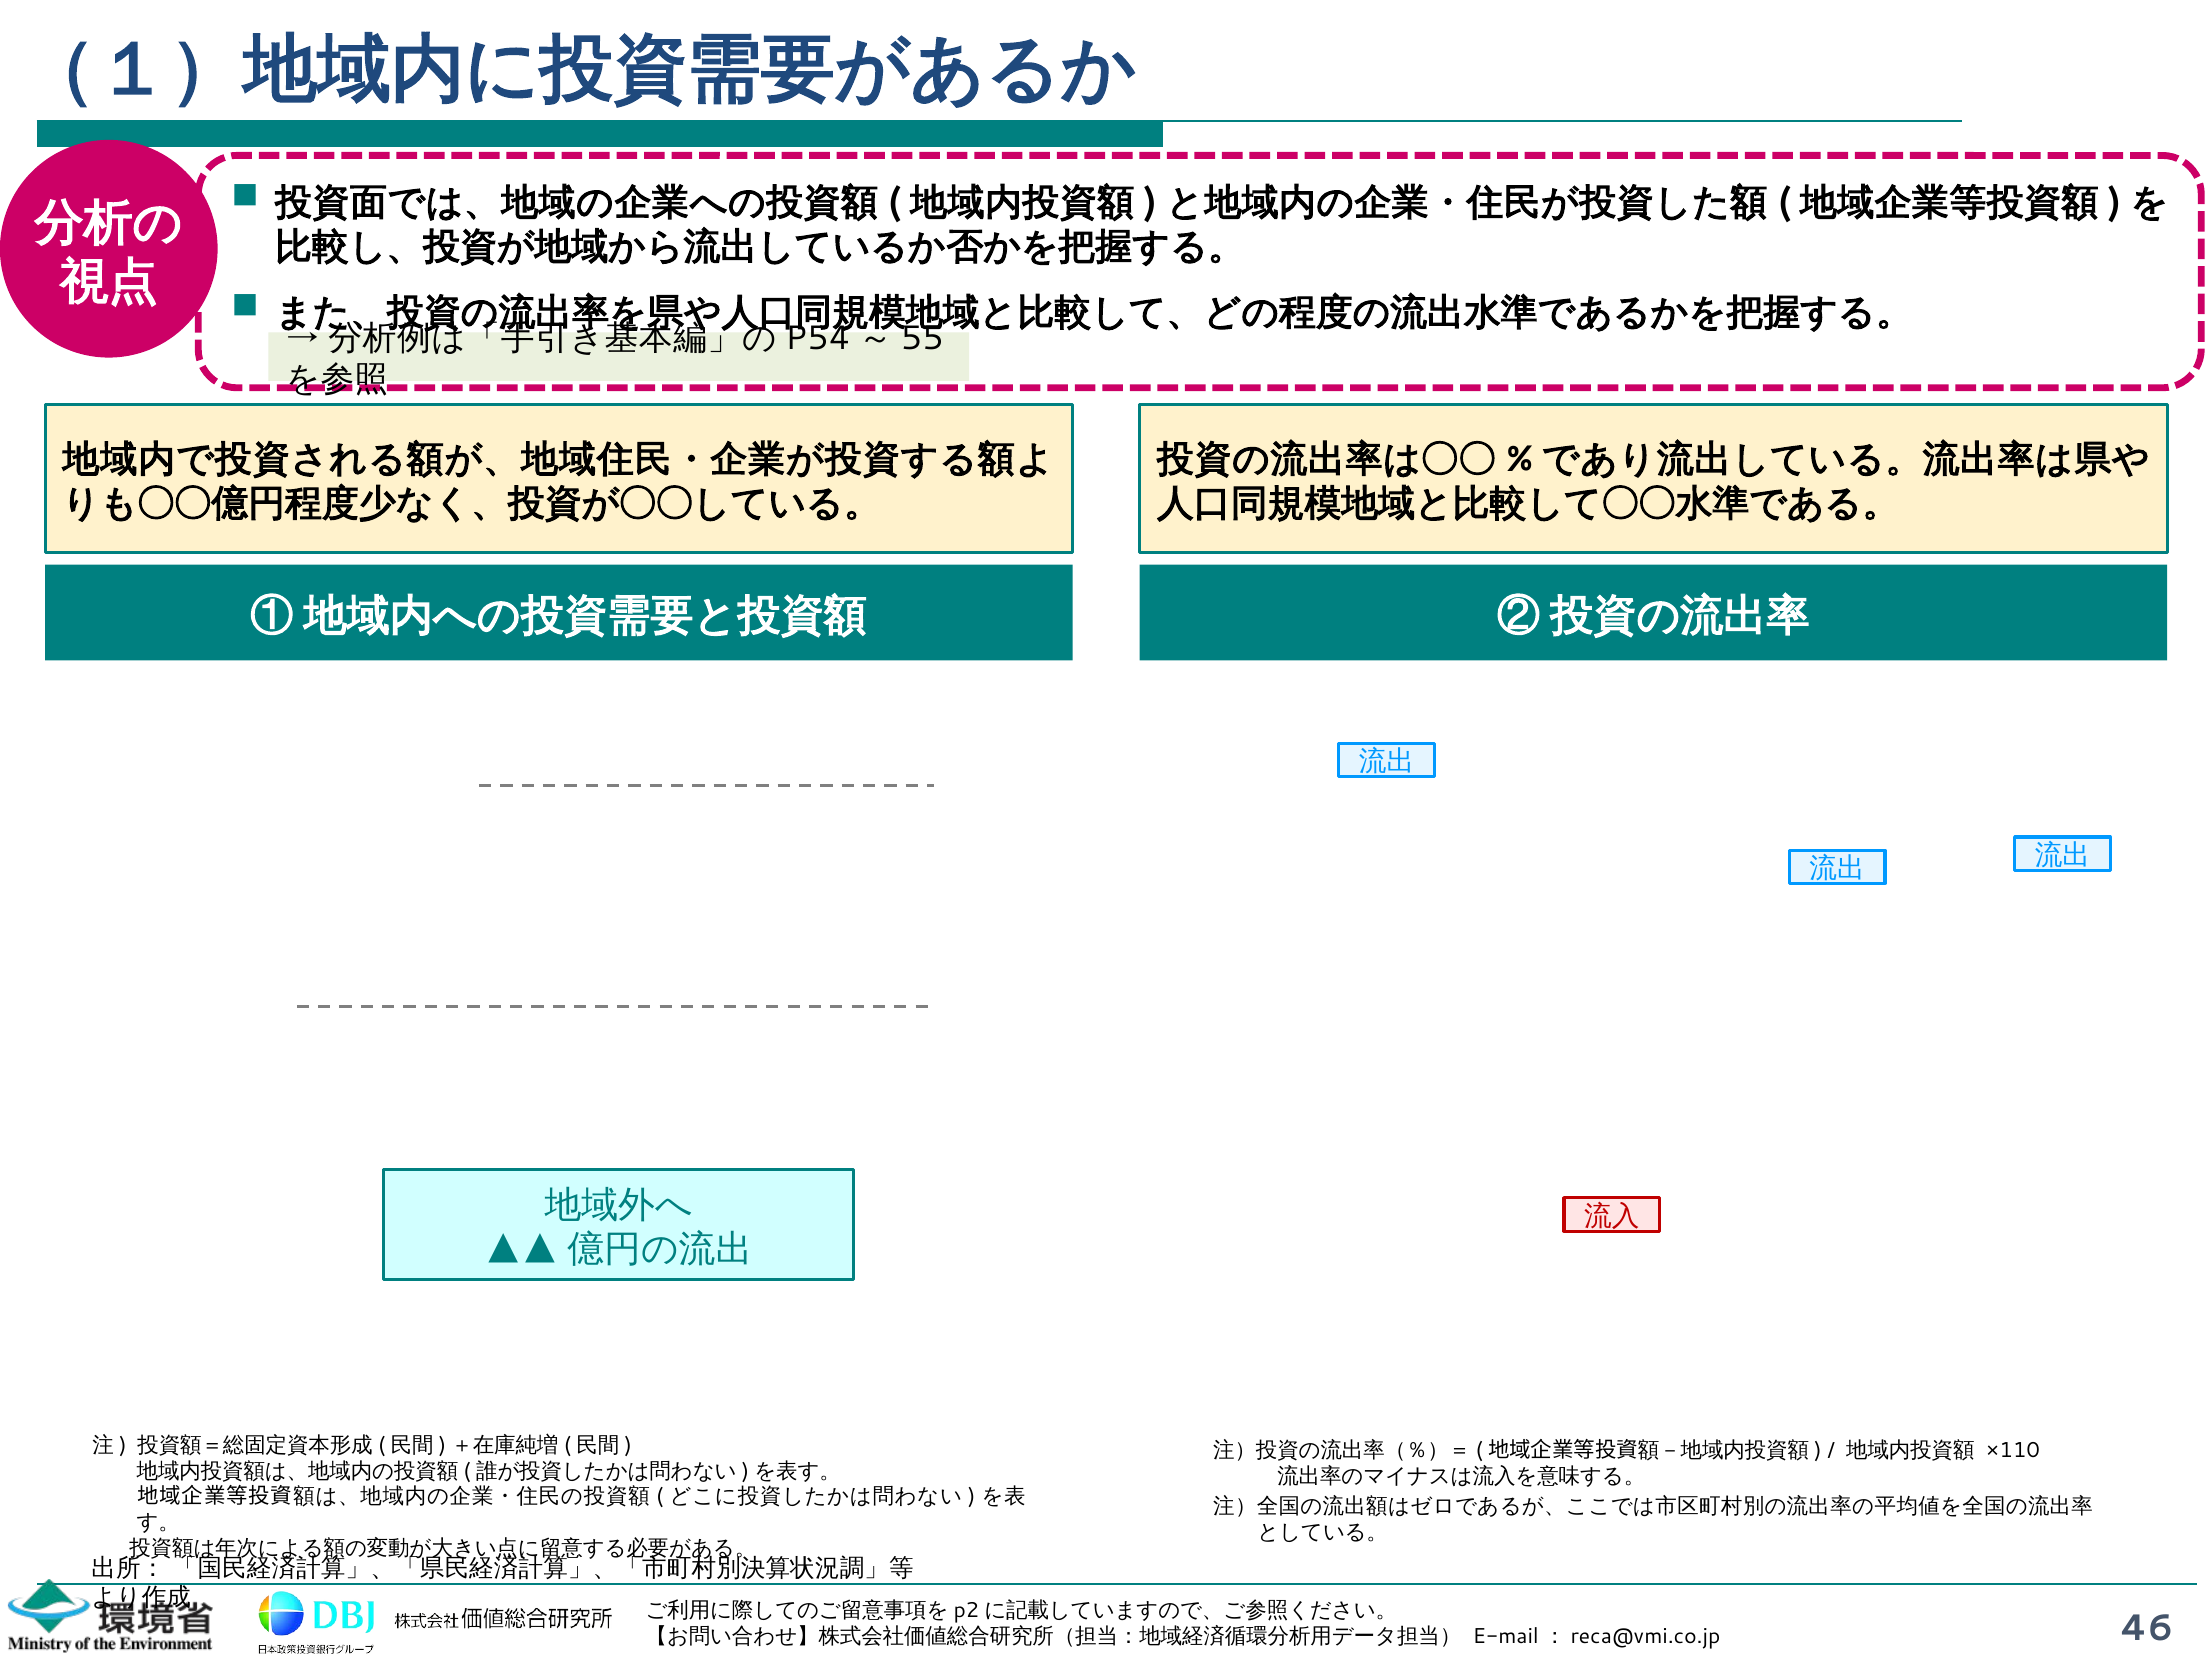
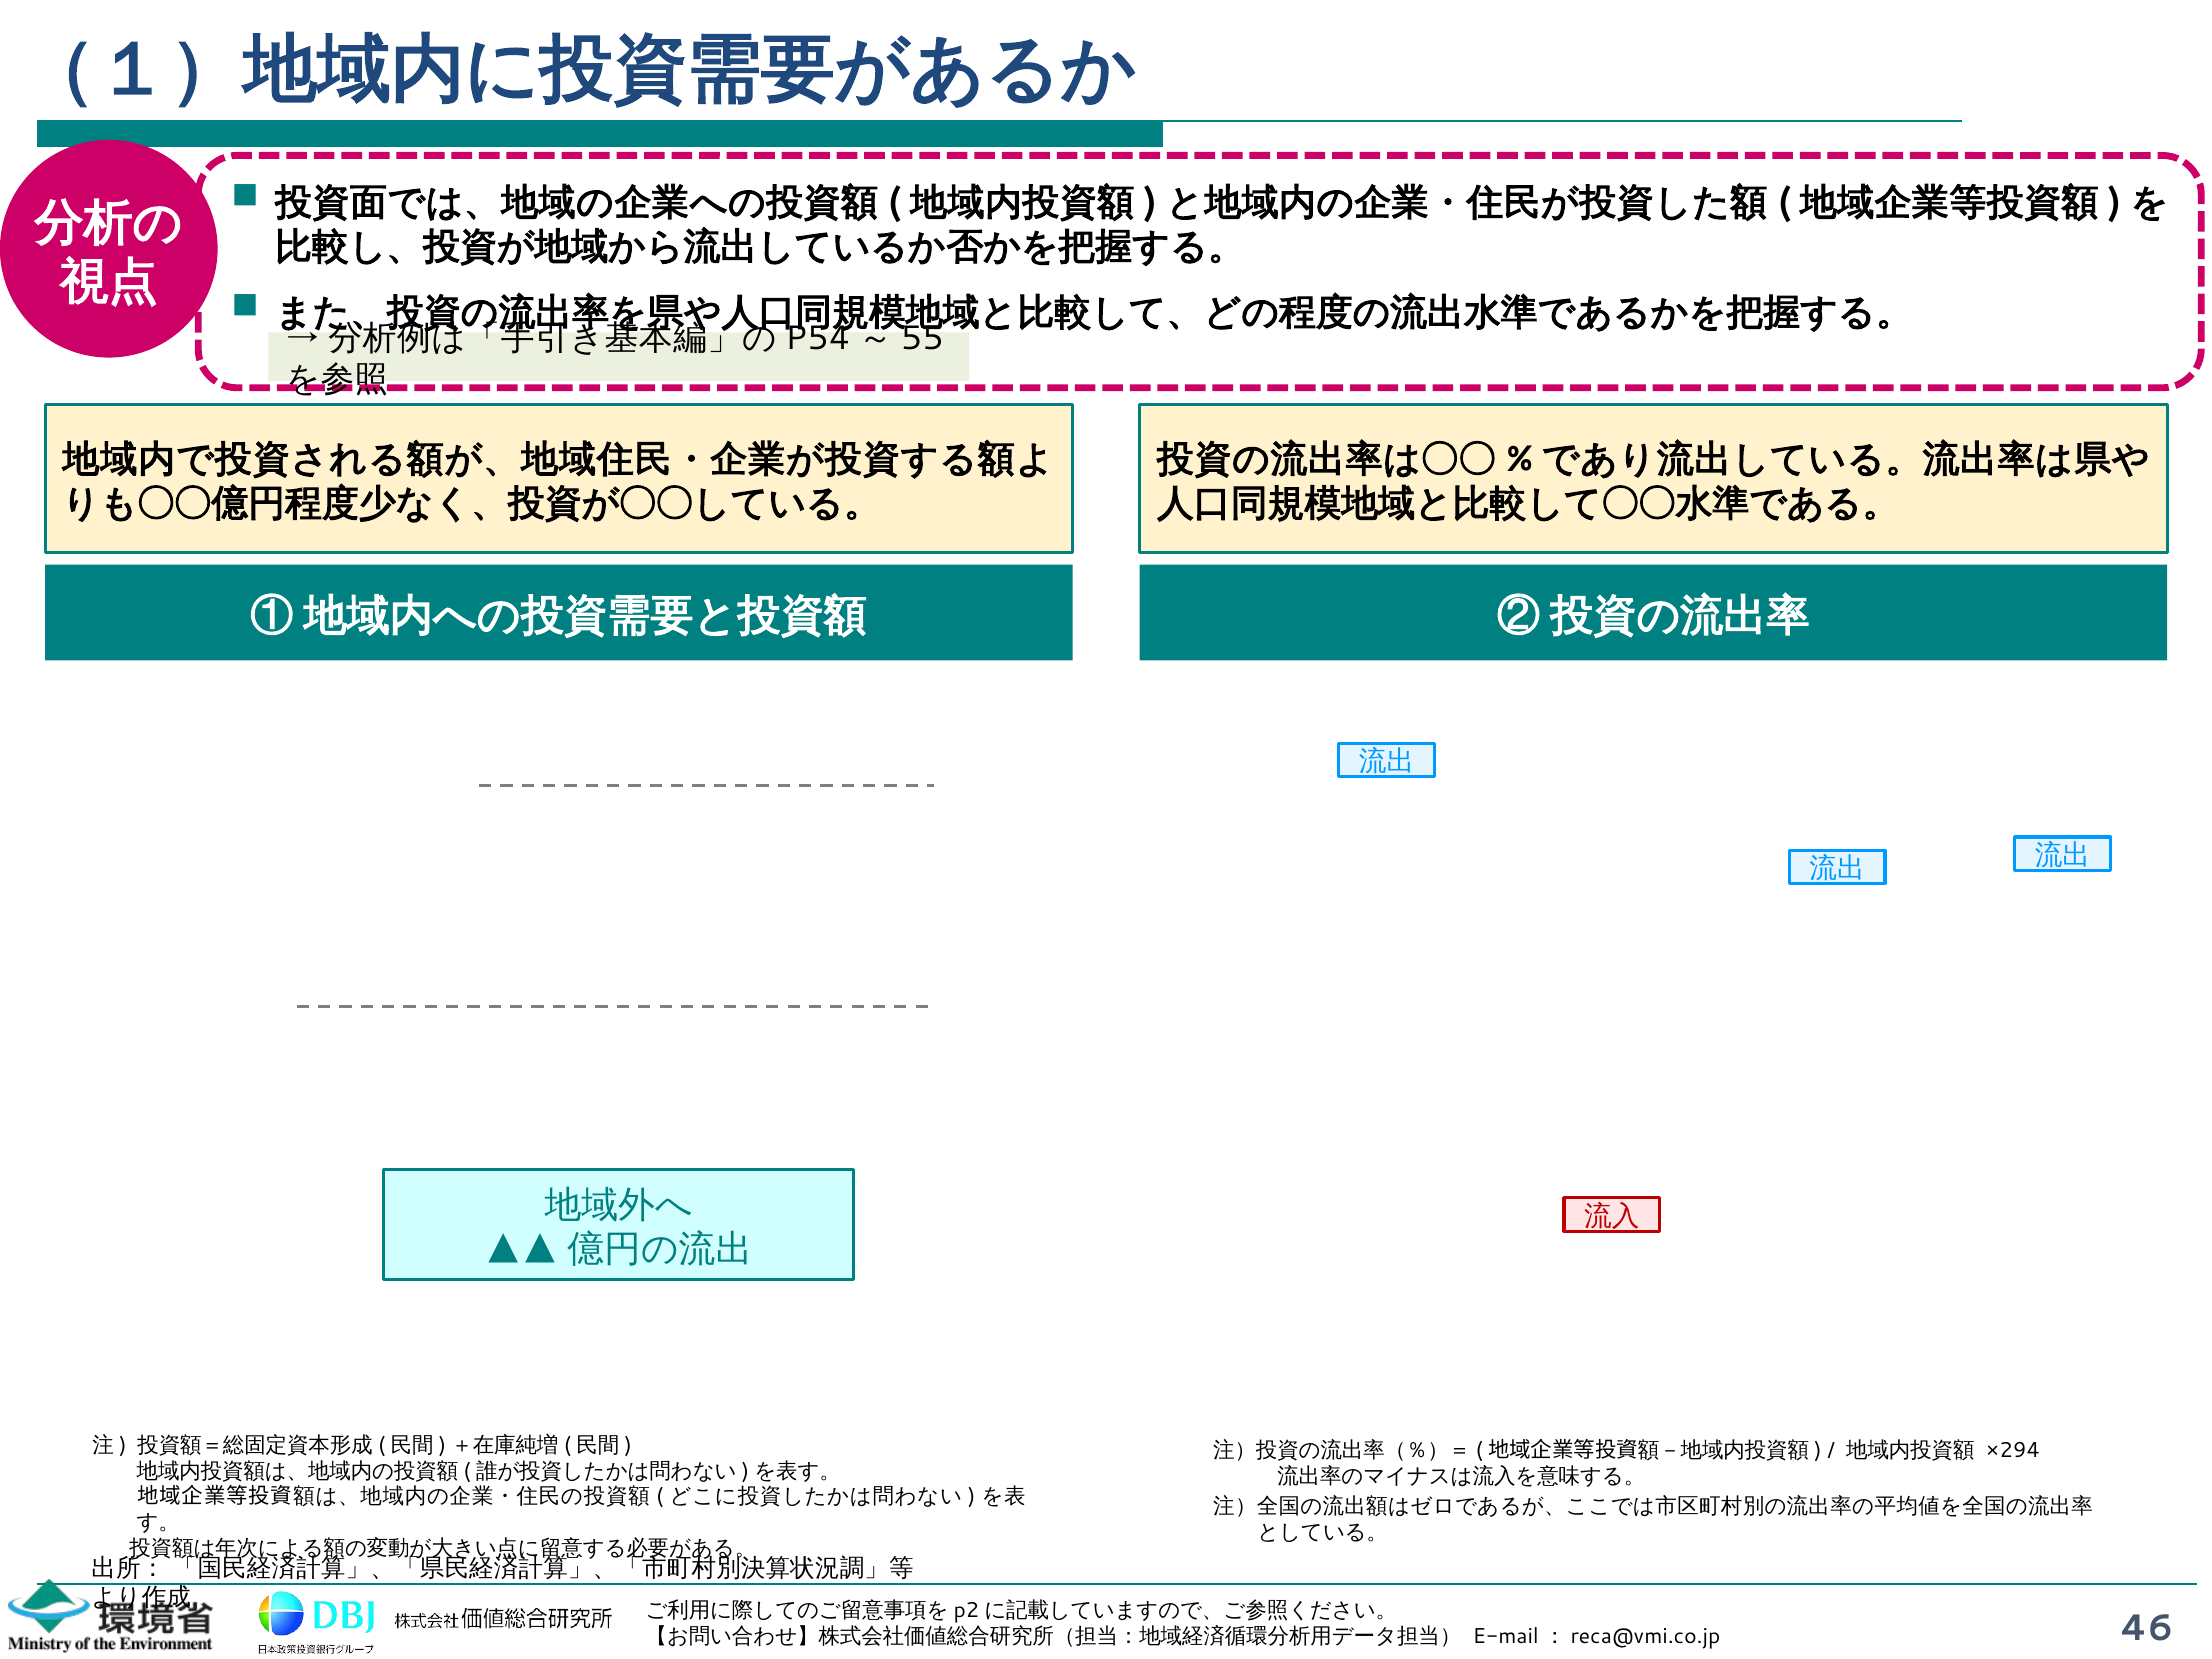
×110: ×110 -> ×294 (2013, 1450)
